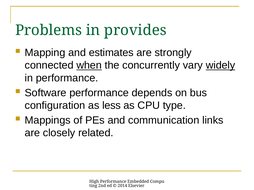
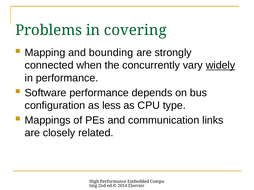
provides: provides -> covering (135, 30)
estimates: estimates -> bounding (111, 53)
when underline: present -> none (89, 65)
